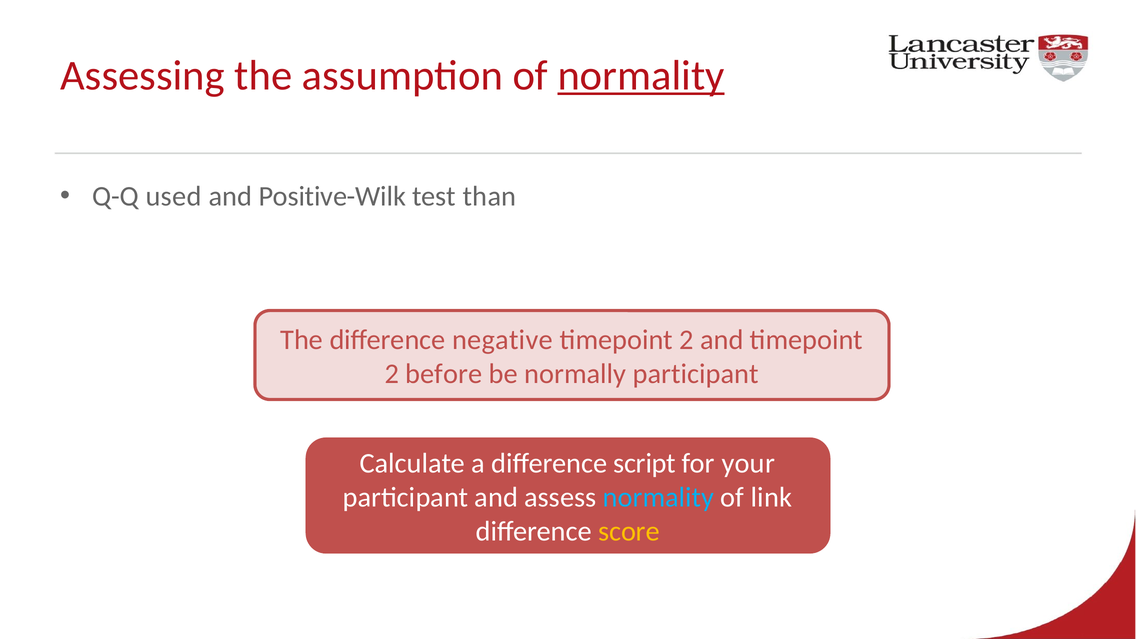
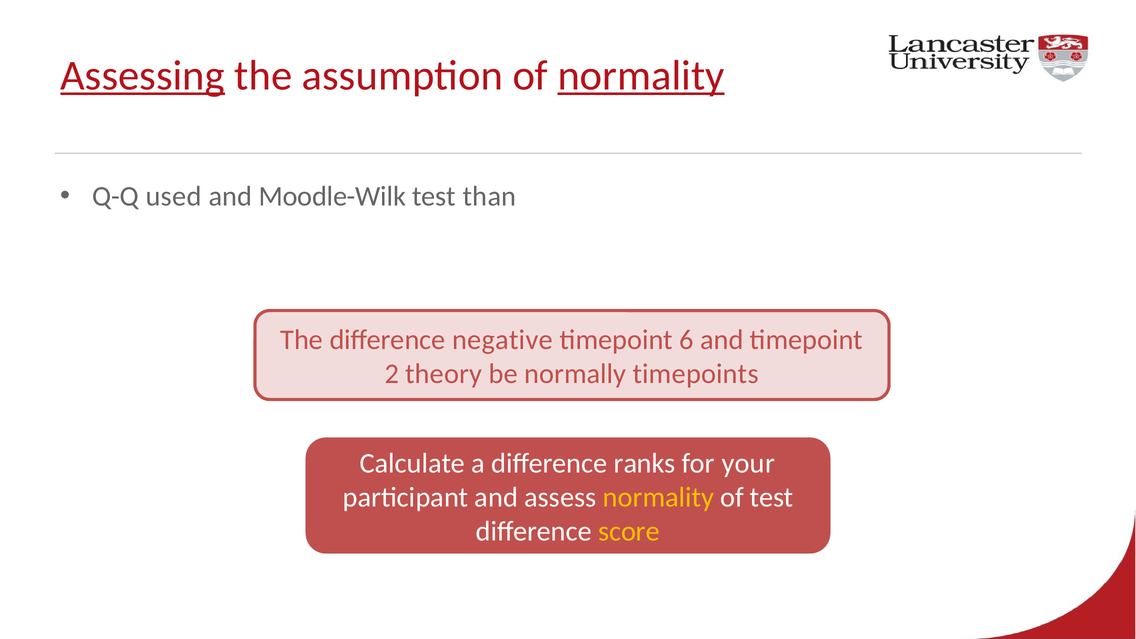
Assessing underline: none -> present (143, 76)
Positive-Wilk: Positive-Wilk -> Moodle-Wilk (332, 196)
2: 2 -> 6 (687, 340)
before: before -> theory (444, 374)
normally participant: participant -> timepoints (696, 374)
script: script -> ranks (645, 463)
normality colour: light blue -> yellow (658, 497)
of link: link -> test (772, 497)
